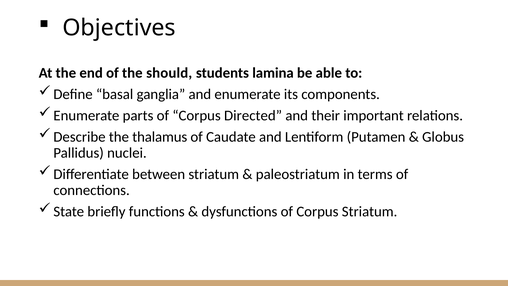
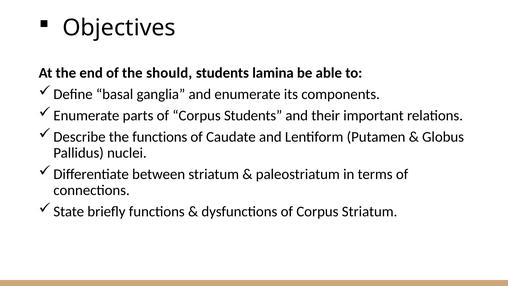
Corpus Directed: Directed -> Students (253, 115)
the thalamus: thalamus -> functions (160, 137)
